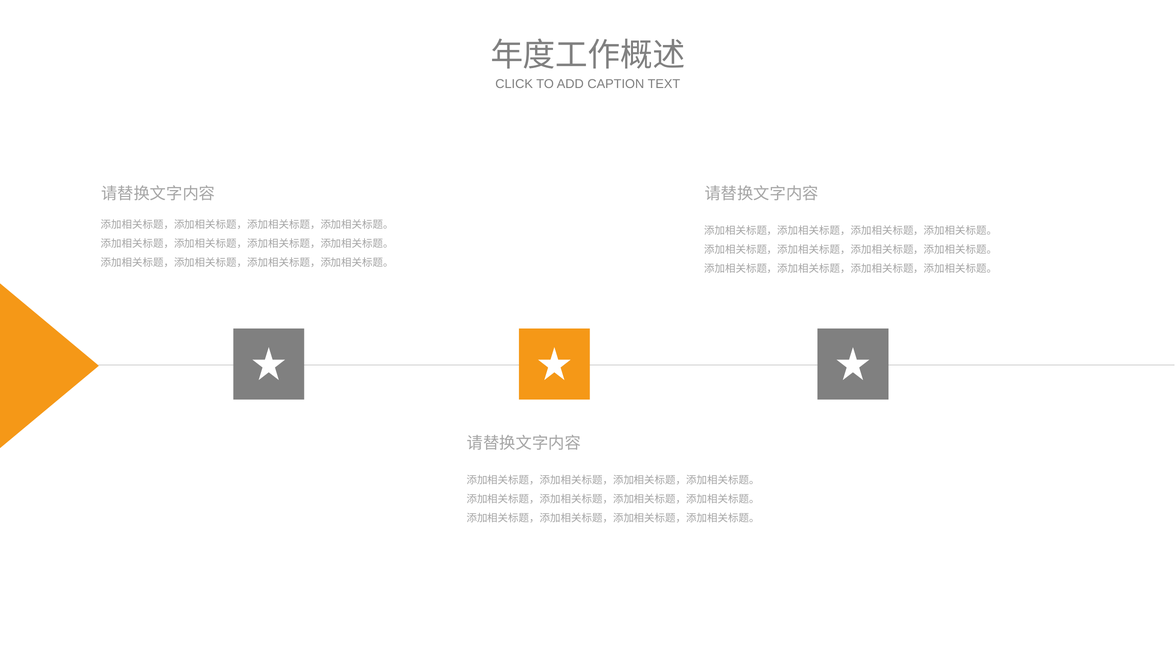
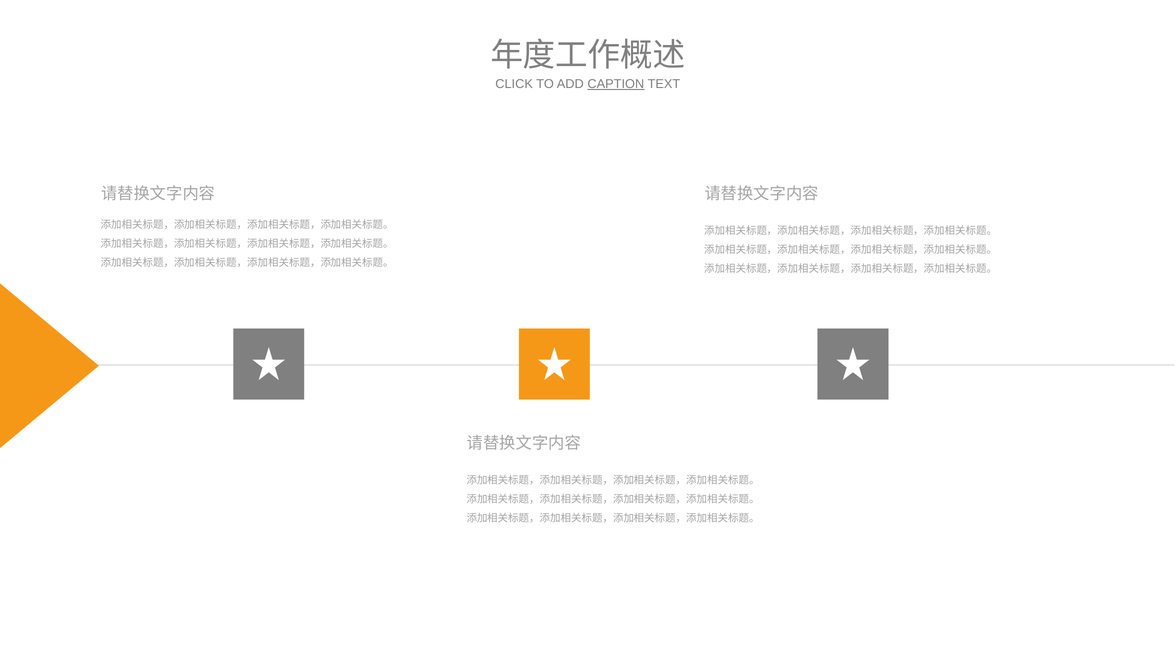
CAPTION underline: none -> present (616, 84)
